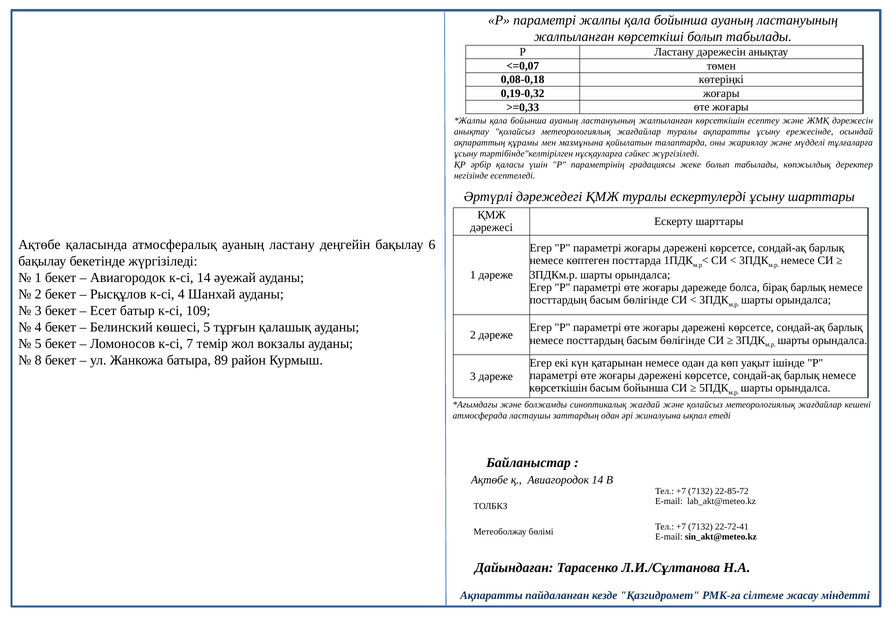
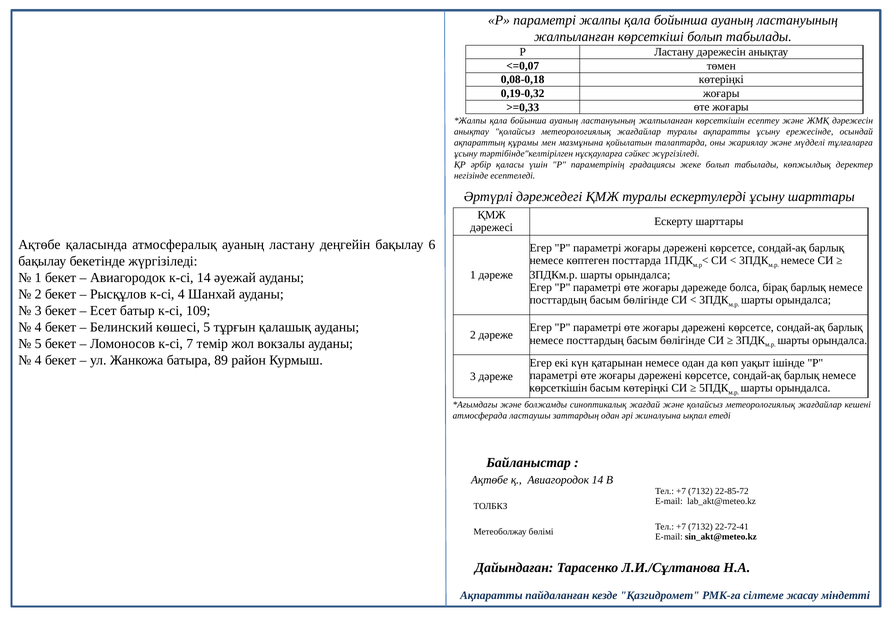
8: 8 -> 4 (38, 360)
басым бойынша: бойынша -> көтеріңкі (646, 388)
